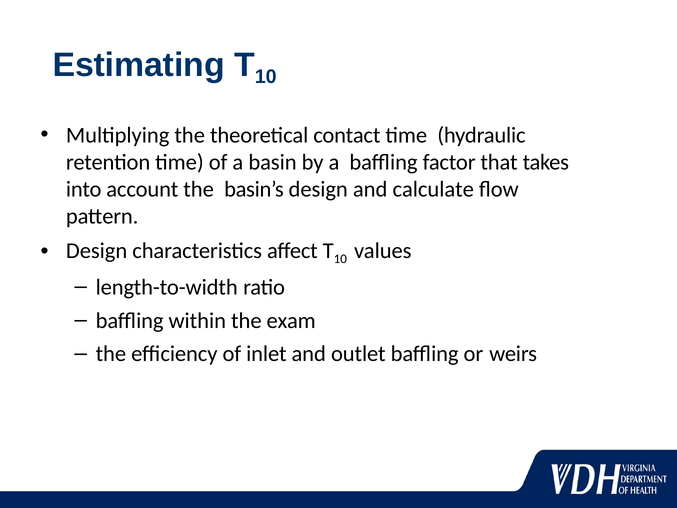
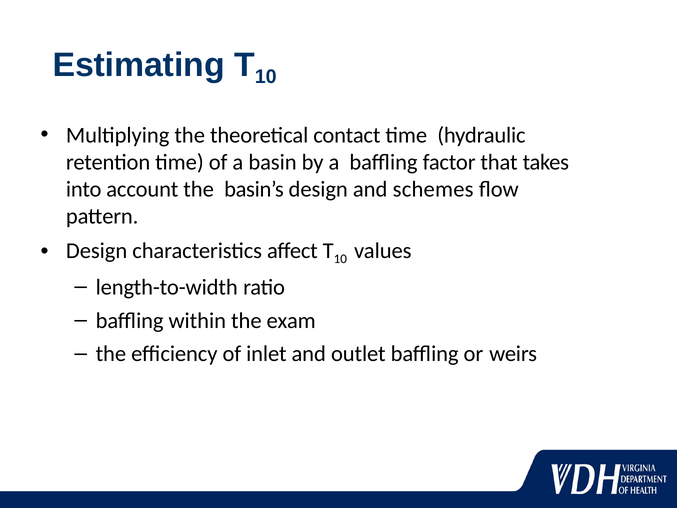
calculate: calculate -> schemes (433, 189)
